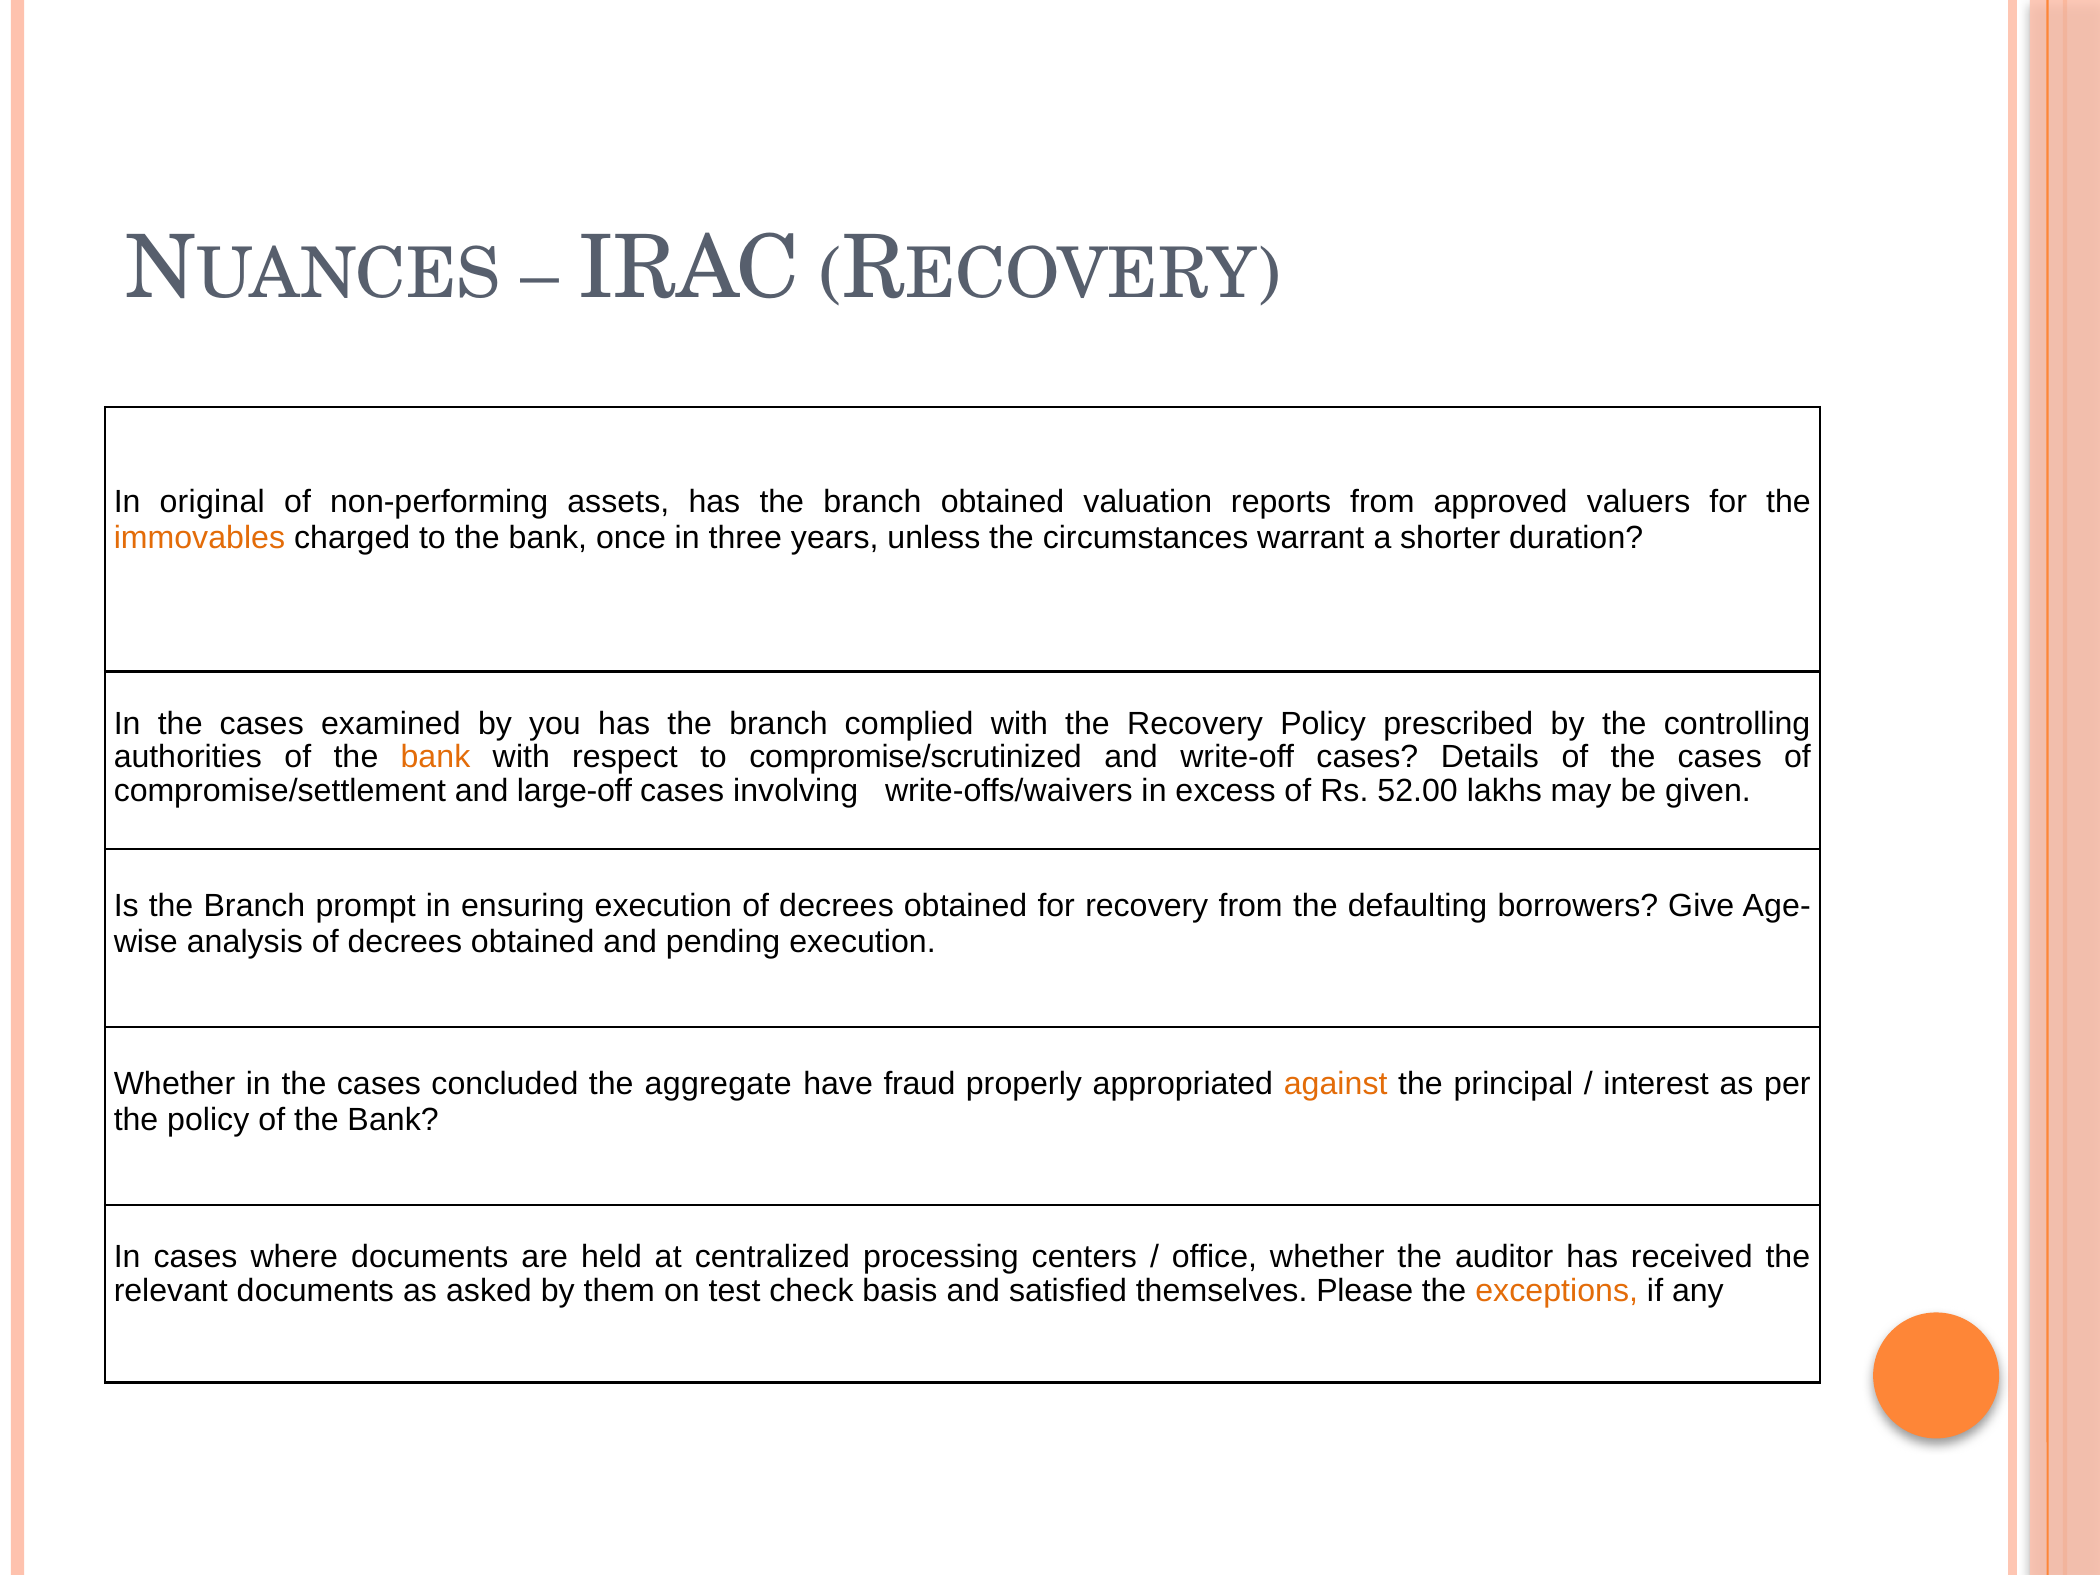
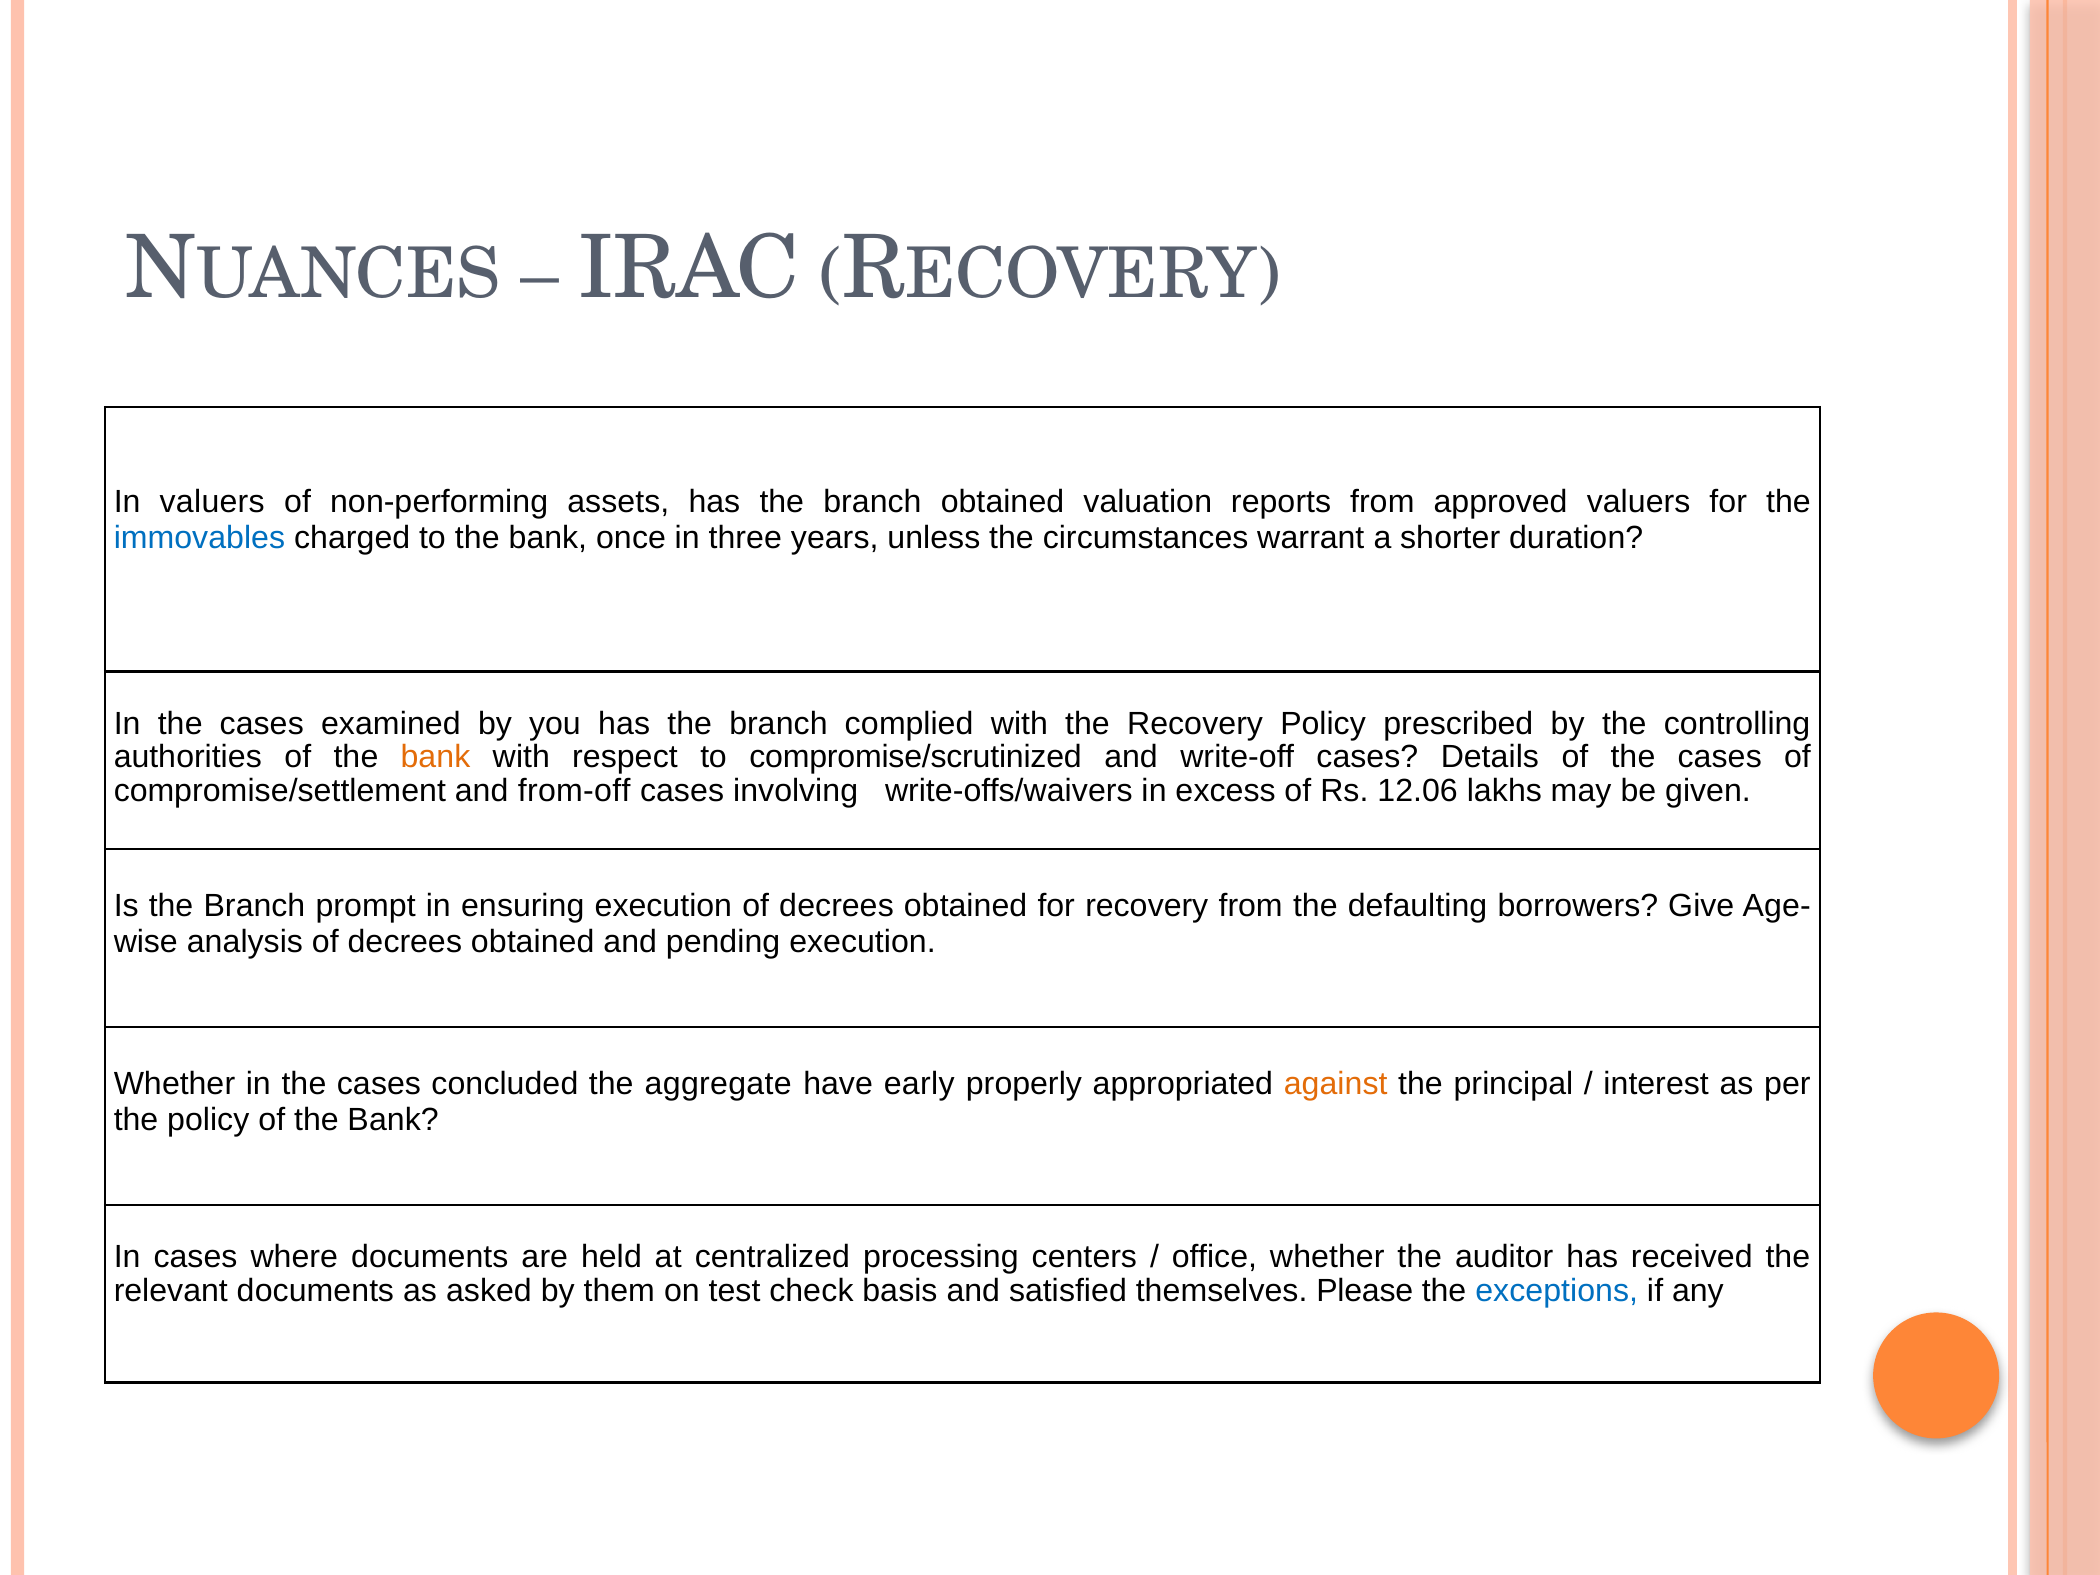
In original: original -> valuers (212, 502)
immovables colour: orange -> blue (199, 538)
large-off: large-off -> from-off (574, 791)
52.00: 52.00 -> 12.06 (1418, 791)
fraud: fraud -> early (919, 1084)
exceptions colour: orange -> blue (1557, 1291)
